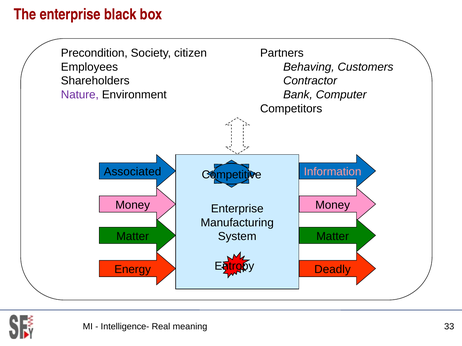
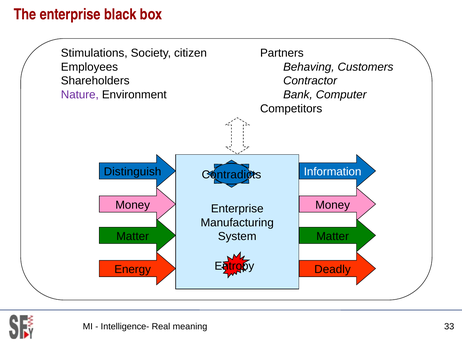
Precondition: Precondition -> Stimulations (94, 53)
Associated: Associated -> Distinguish (133, 172)
Information colour: pink -> white (333, 172)
Competitive: Competitive -> Contradicts (231, 175)
